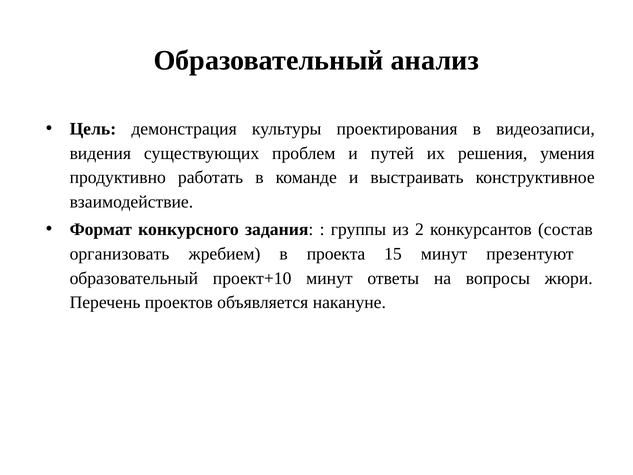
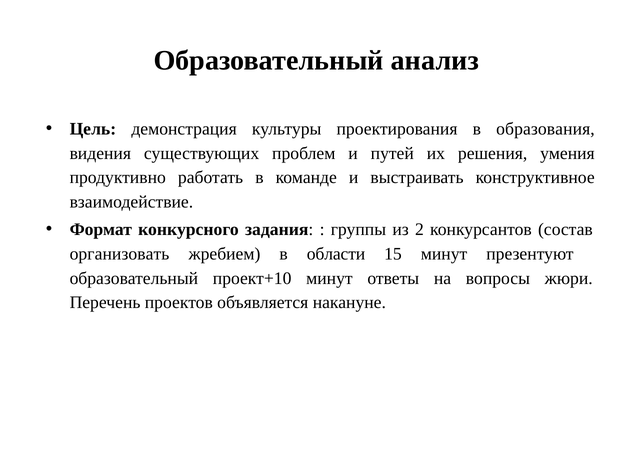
видеозаписи: видеозаписи -> образования (545, 129)
проекта: проекта -> области (336, 254)
